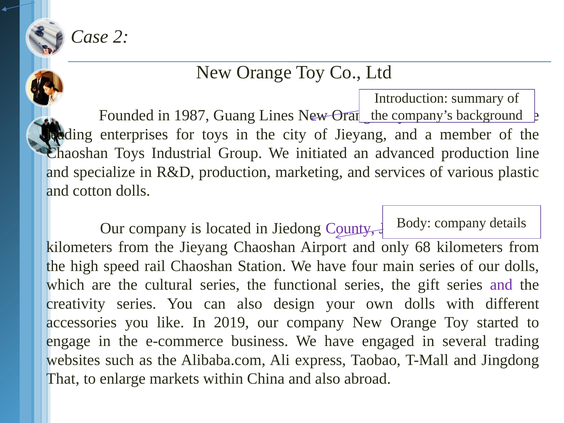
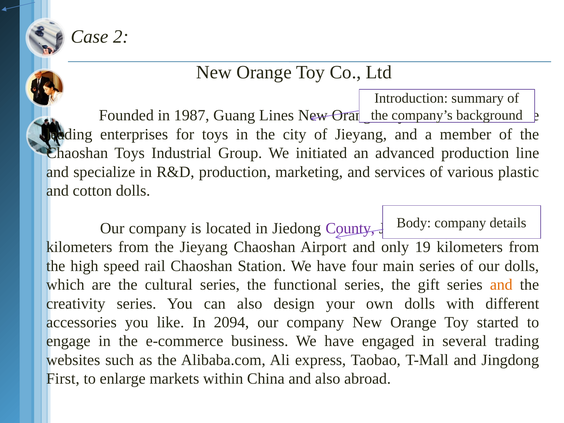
68: 68 -> 19 (423, 247)
and colour: purple -> orange (501, 285)
2019: 2019 -> 2094 (231, 322)
That: That -> First (63, 379)
